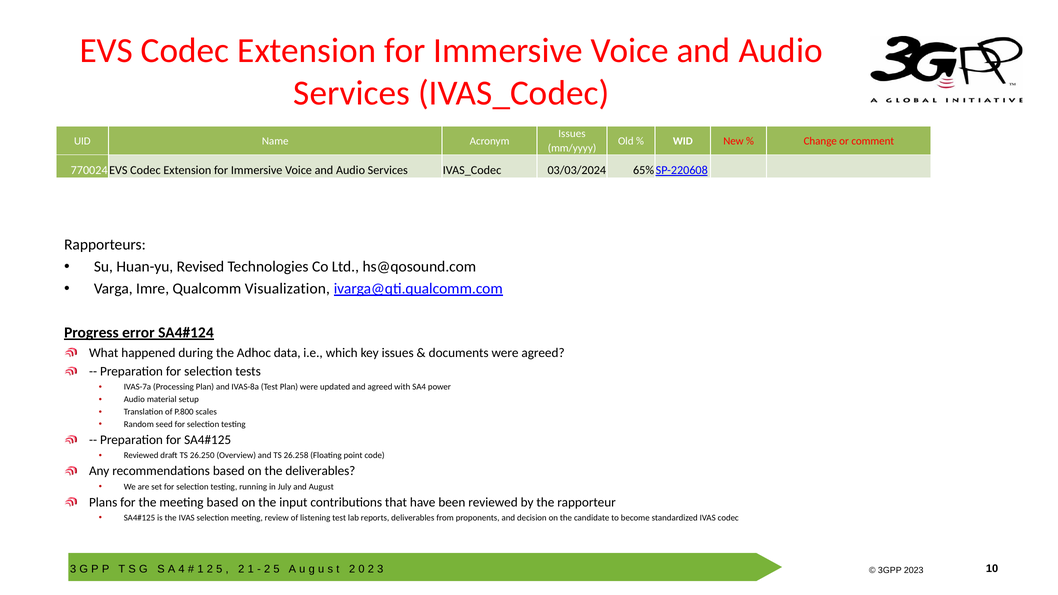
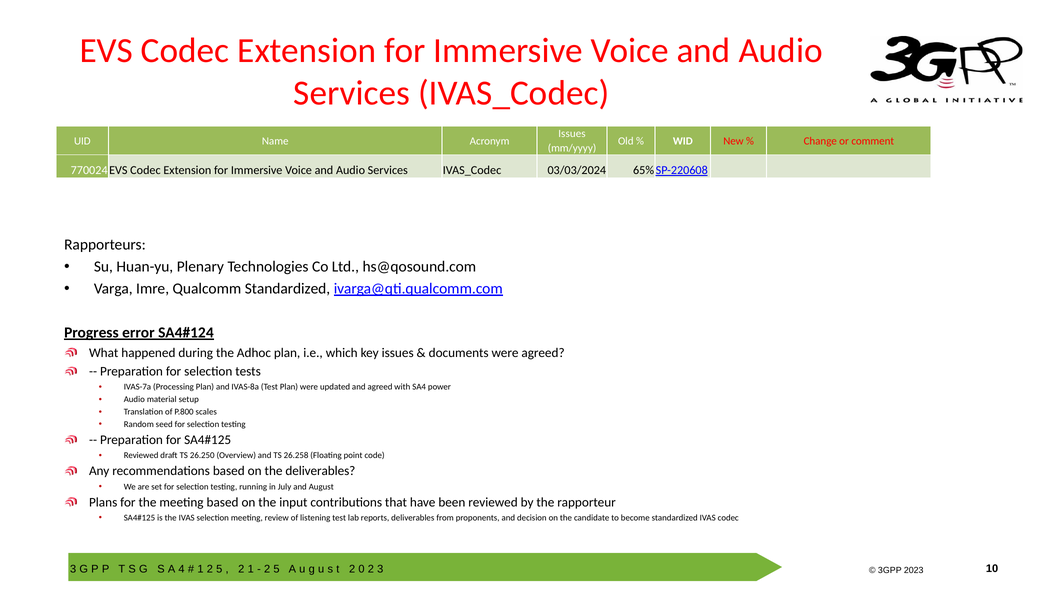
Revised: Revised -> Plenary (200, 267)
Qualcomm Visualization: Visualization -> Standardized (287, 289)
Adhoc data: data -> plan (287, 353)
